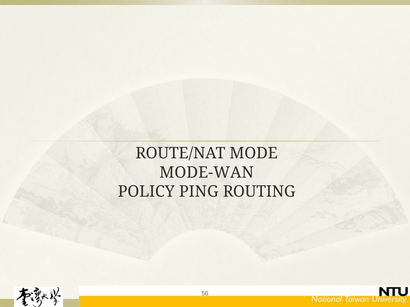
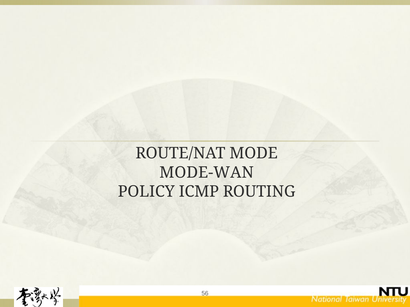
PING: PING -> ICMP (199, 192)
